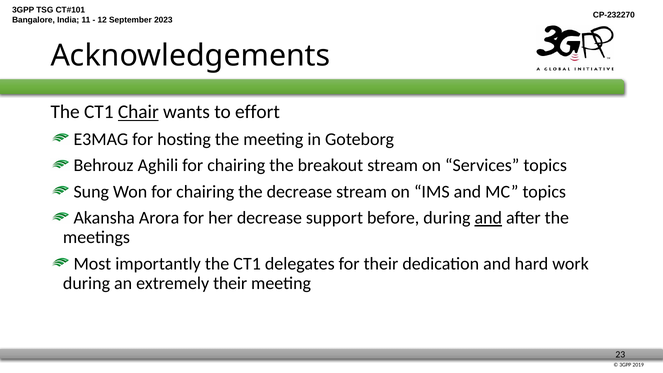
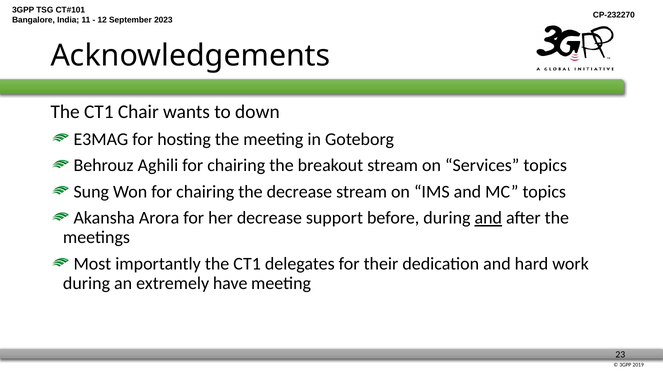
Chair underline: present -> none (138, 112)
effort: effort -> down (257, 112)
extremely their: their -> have (230, 283)
